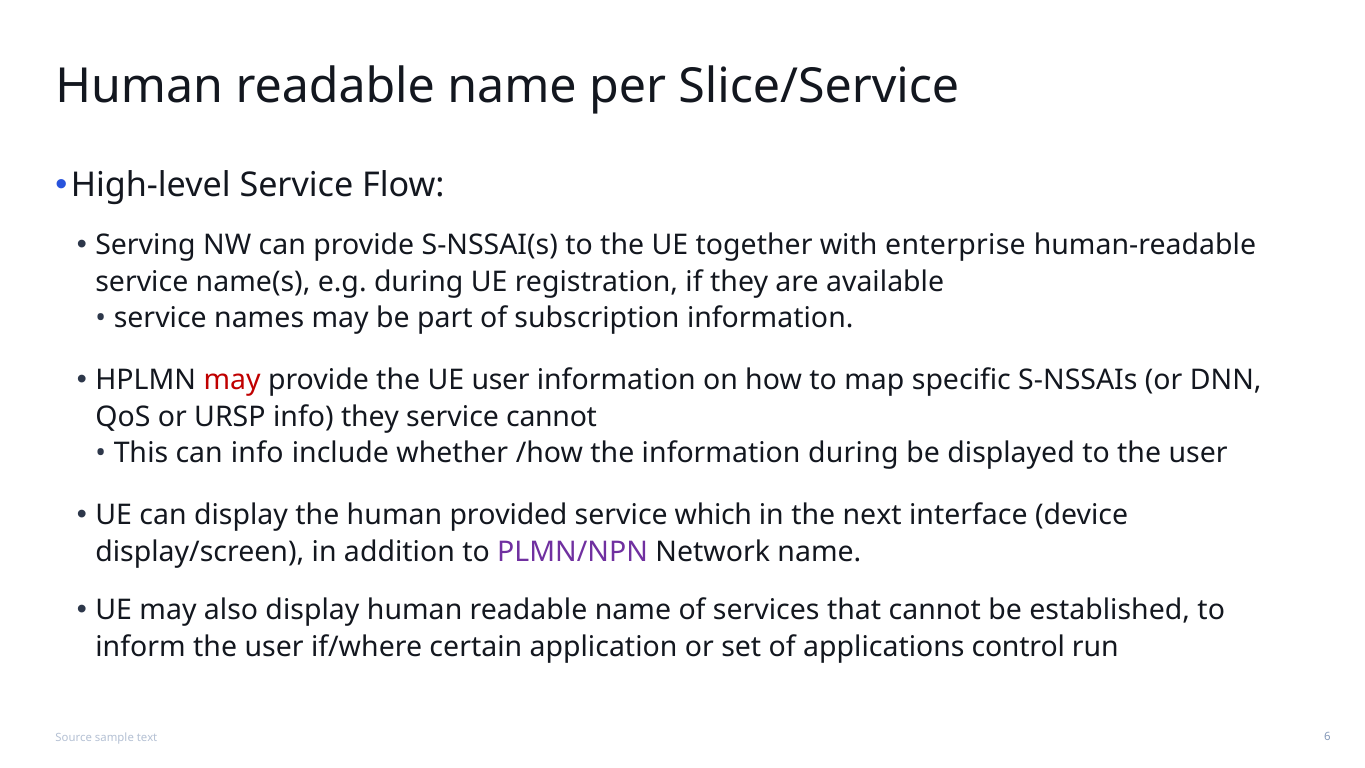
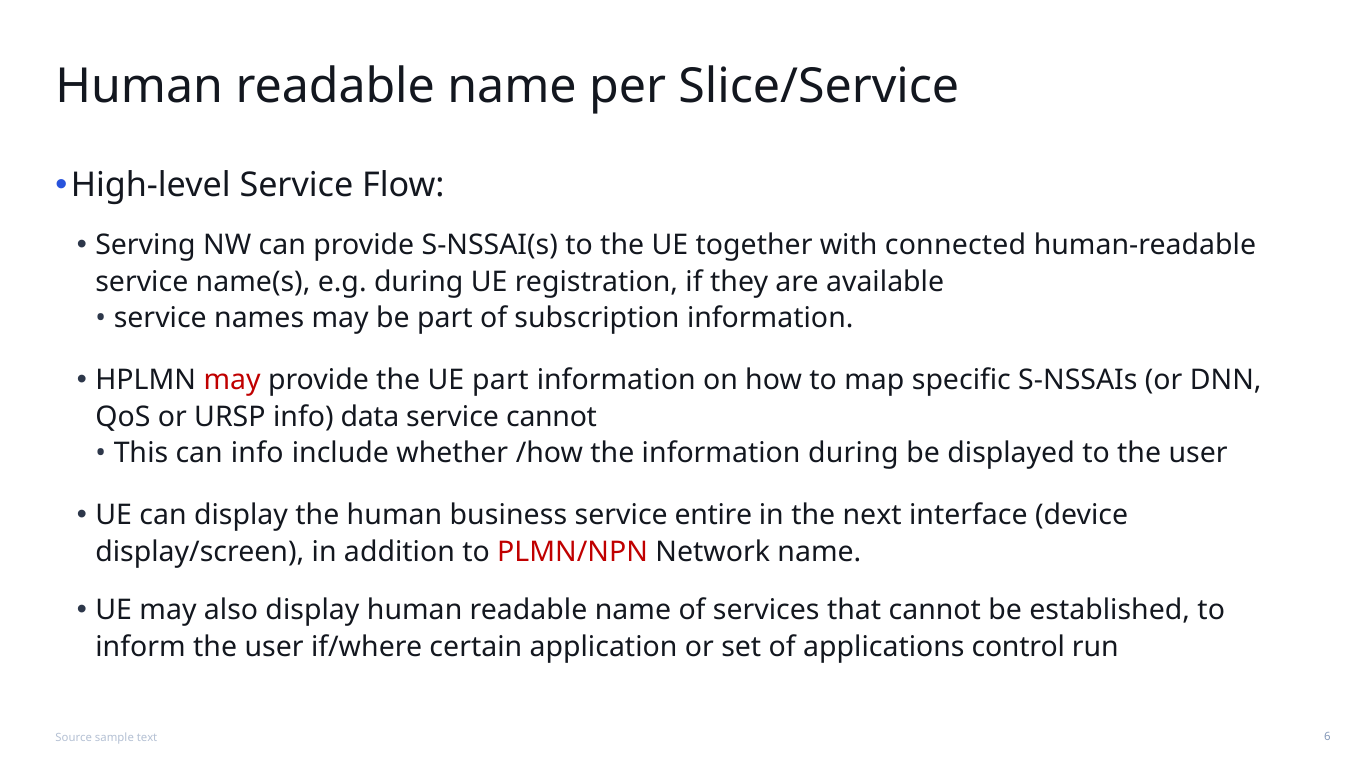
enterprise: enterprise -> connected (956, 245)
UE user: user -> part (500, 380)
info they: they -> data (370, 417)
provided: provided -> business (508, 515)
which: which -> entire (713, 515)
PLMN/NPN colour: purple -> red (573, 552)
